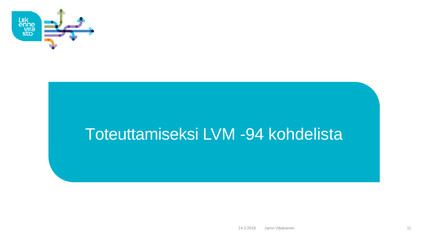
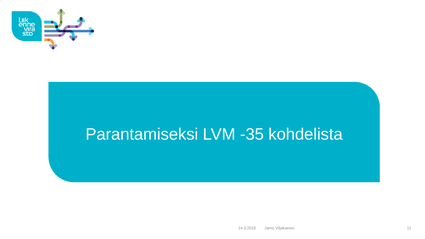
Toteuttamiseksi: Toteuttamiseksi -> Parantamiseksi (142, 134)
-94: -94 -> -35 (252, 134)
